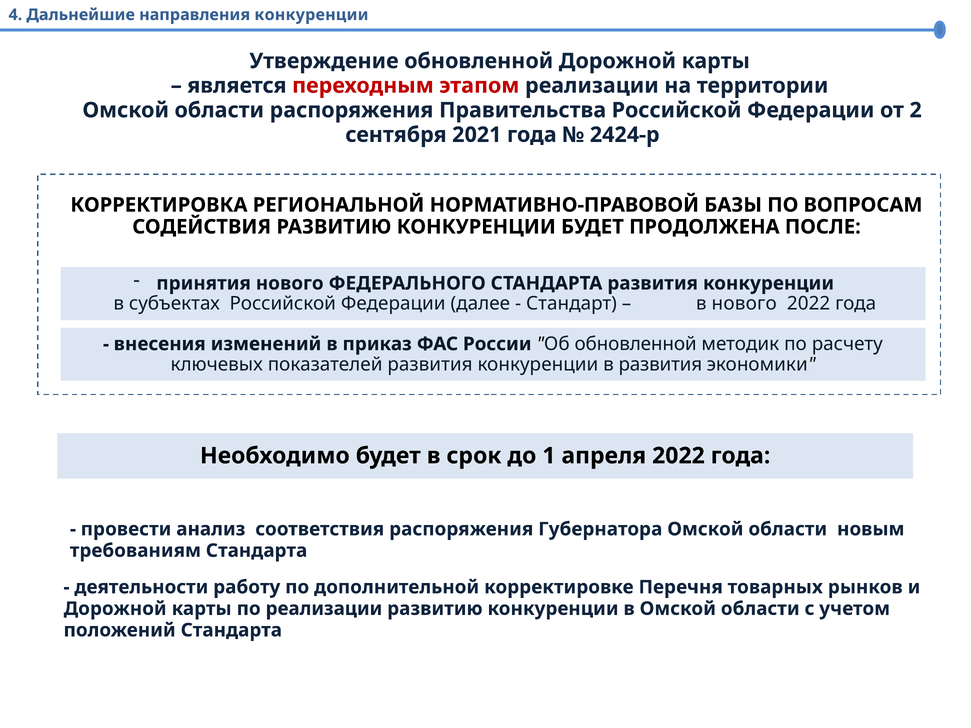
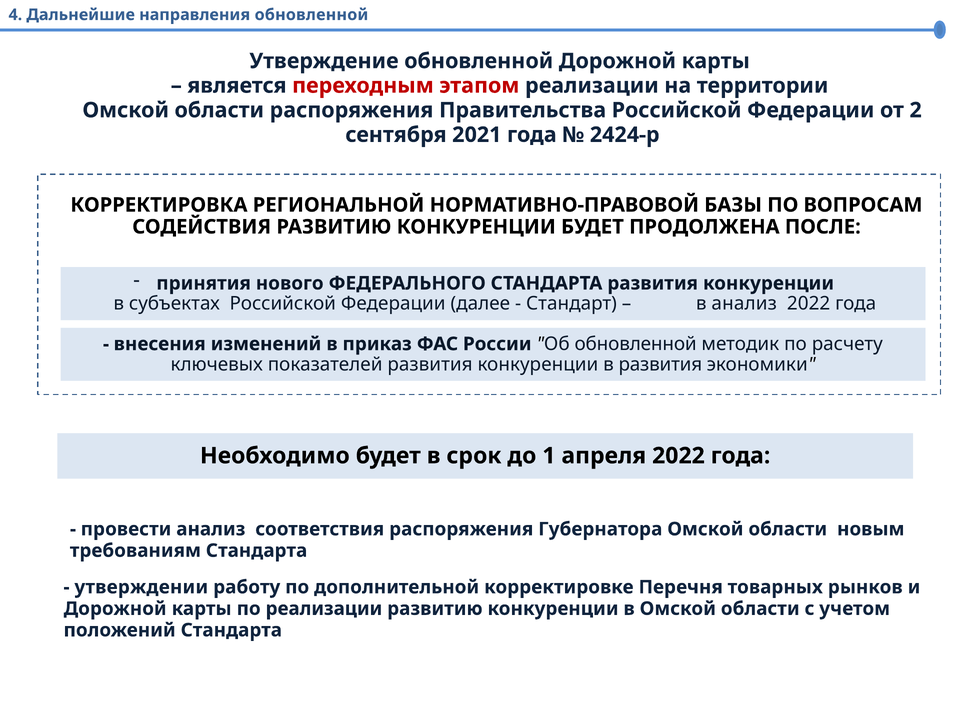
направления конкуренции: конкуренции -> обновленной (311, 15)
в нового: нового -> анализ (744, 304)
деятельности: деятельности -> утверждении (141, 587)
